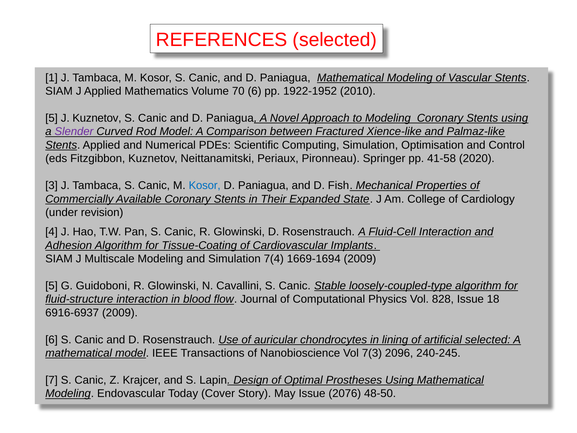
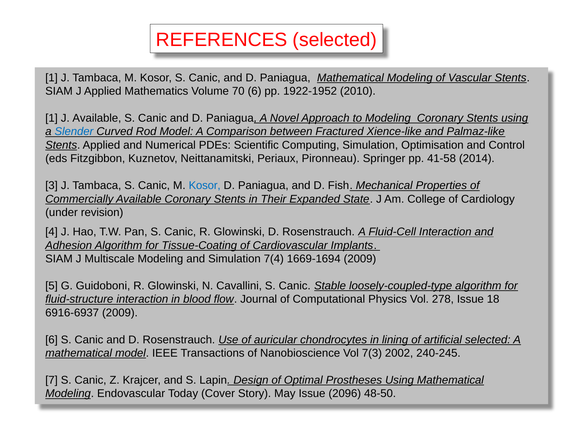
5: 5 -> 1 (52, 118)
J Kuznetov: Kuznetov -> Available (97, 118)
Slender colour: purple -> blue (74, 132)
2020: 2020 -> 2014 (477, 158)
828: 828 -> 278 (443, 299)
2096: 2096 -> 2002 (399, 353)
2076: 2076 -> 2096 (345, 393)
